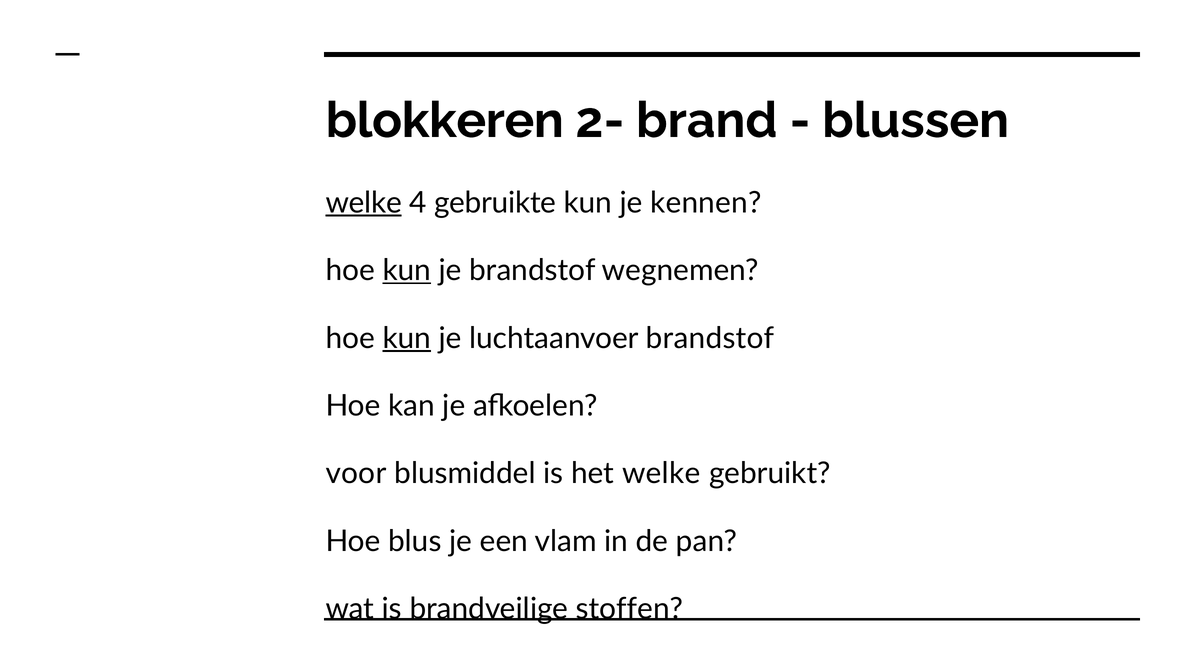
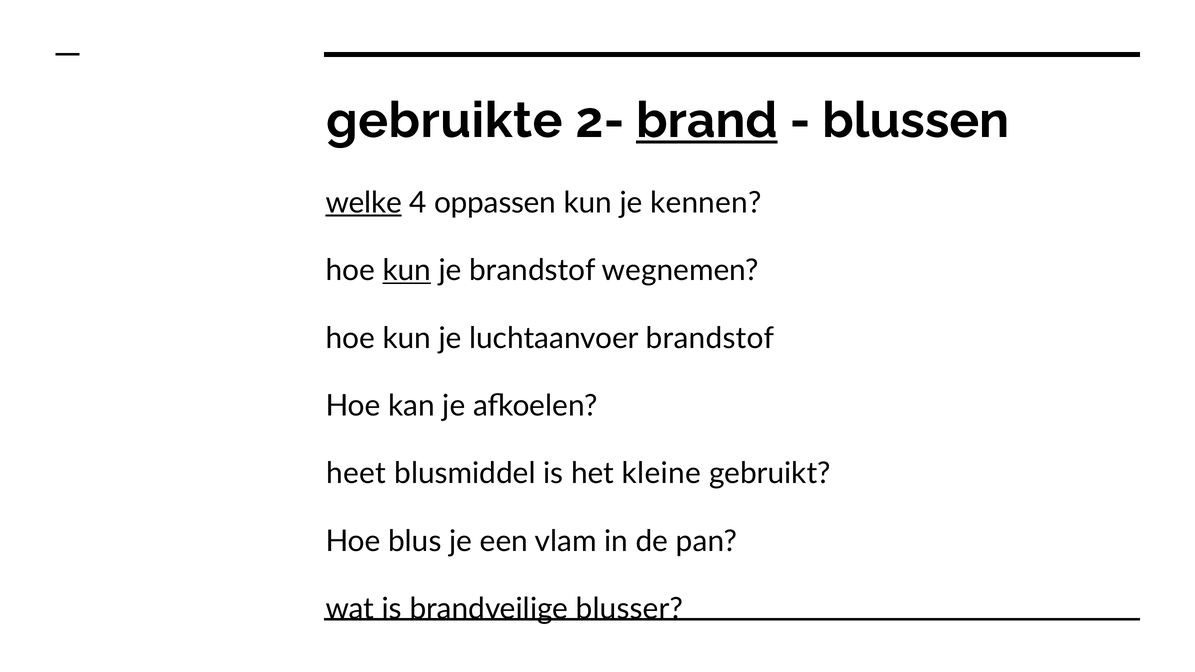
blokkeren: blokkeren -> gebruikte (444, 121)
brand underline: none -> present (707, 121)
gebruikte: gebruikte -> oppassen (495, 203)
kun underline: present -> none (407, 338)
voor: voor -> heet (356, 474)
het welke: welke -> kleine (661, 474)
stoffen: stoffen -> blusser (629, 609)
